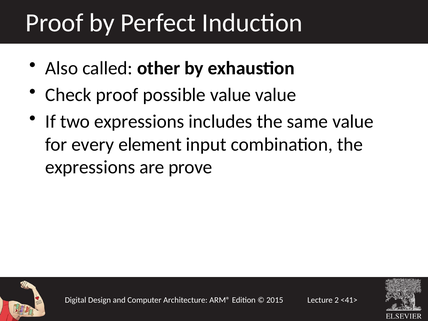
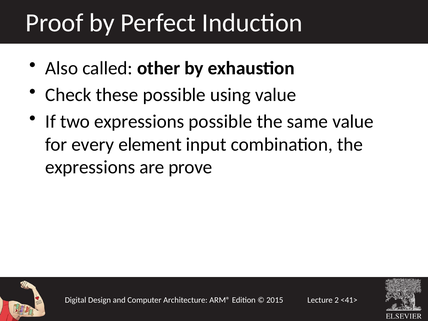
Check proof: proof -> these (117, 95)
possible value: value -> using (230, 95)
expressions includes: includes -> possible (220, 122)
